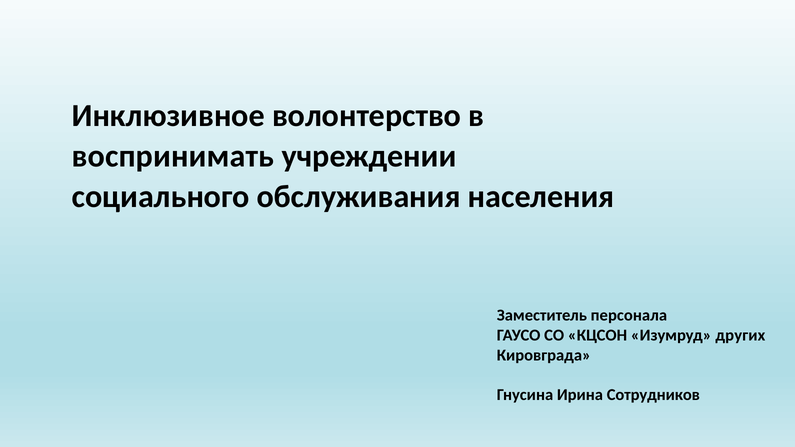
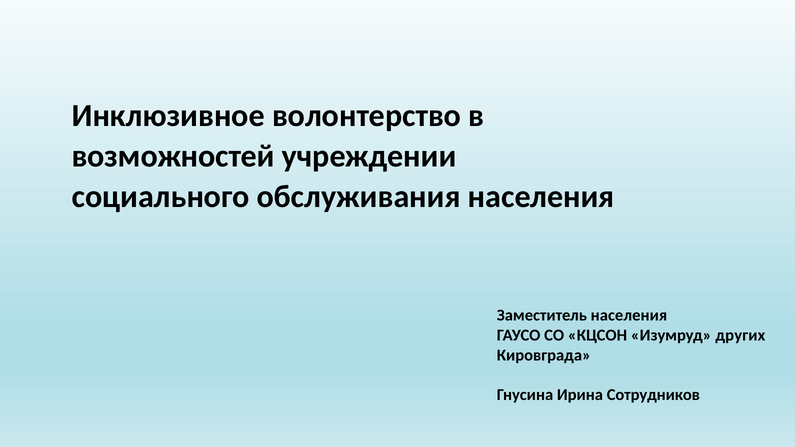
воспринимать: воспринимать -> возможностей (173, 156)
Заместитель персонала: персонала -> населения (629, 316)
